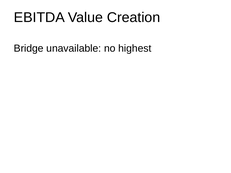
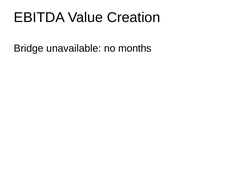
highest: highest -> months (135, 48)
